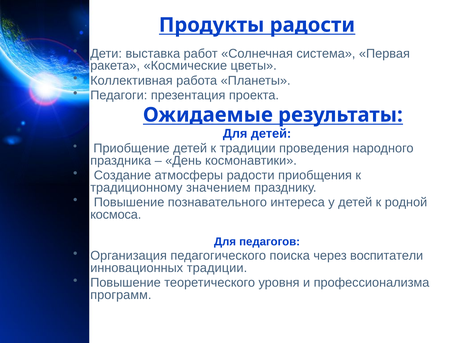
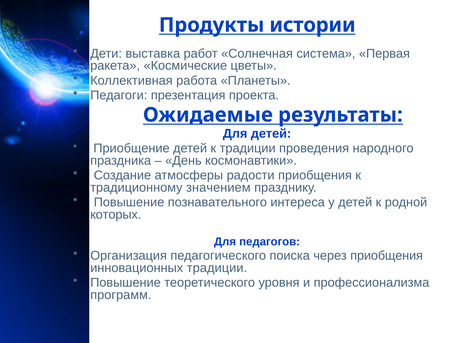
Продукты радости: радости -> истории (312, 25)
космоса: космоса -> которых (116, 214)
через воспитатели: воспитатели -> приобщения (387, 256)
